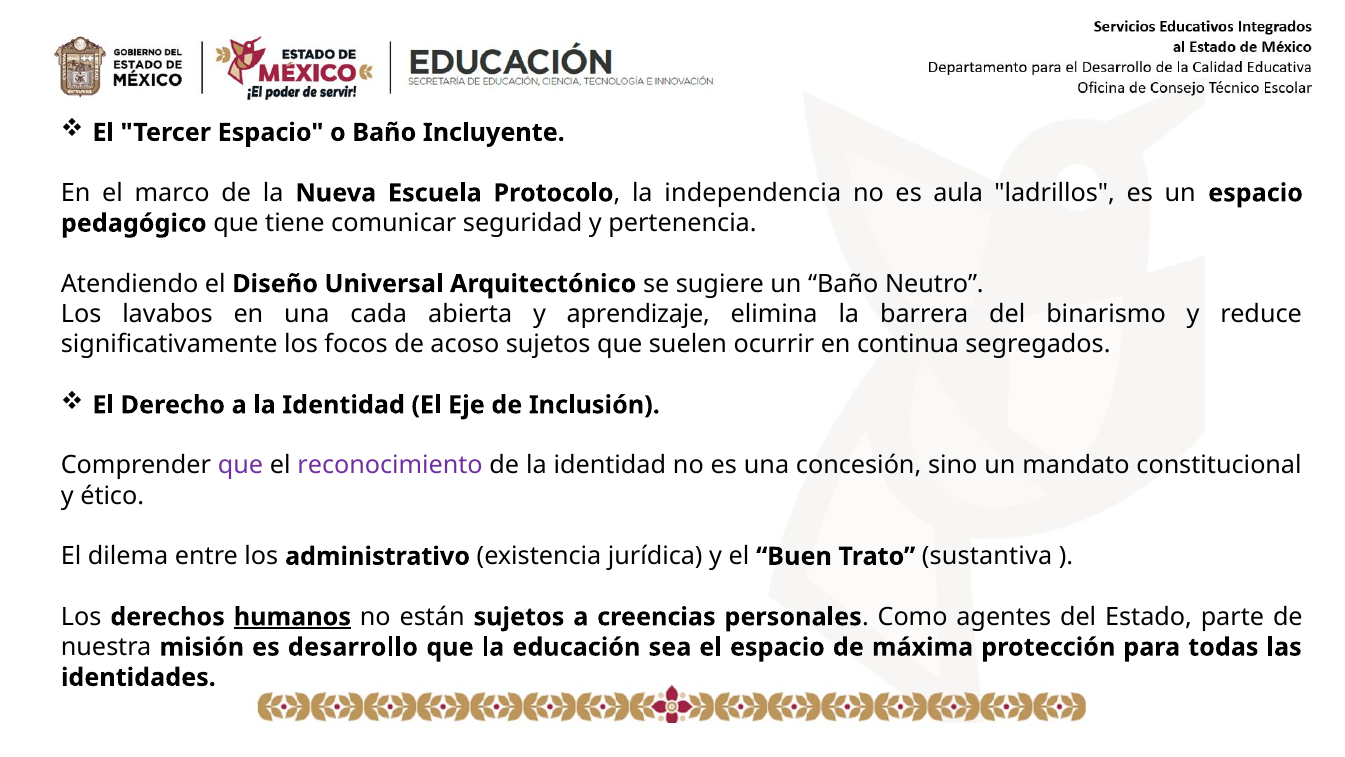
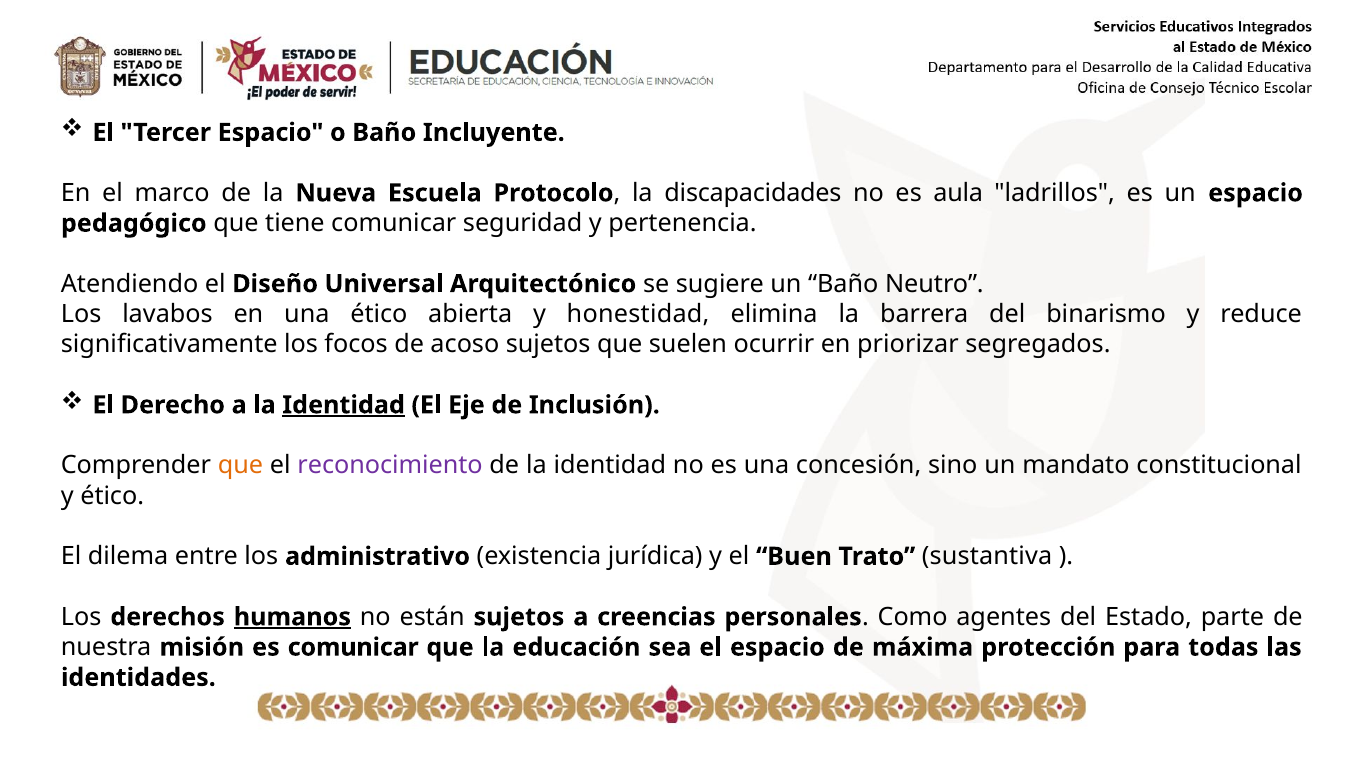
independencia: independencia -> discapacidades (753, 193)
una cada: cada -> ético (379, 314)
aprendizaje: aprendizaje -> honestidad (638, 314)
continua: continua -> priorizar (908, 344)
Identidad underline: none -> present (344, 405)
que colour: purple -> orange (240, 465)
es desarrollo: desarrollo -> comunicar (353, 647)
